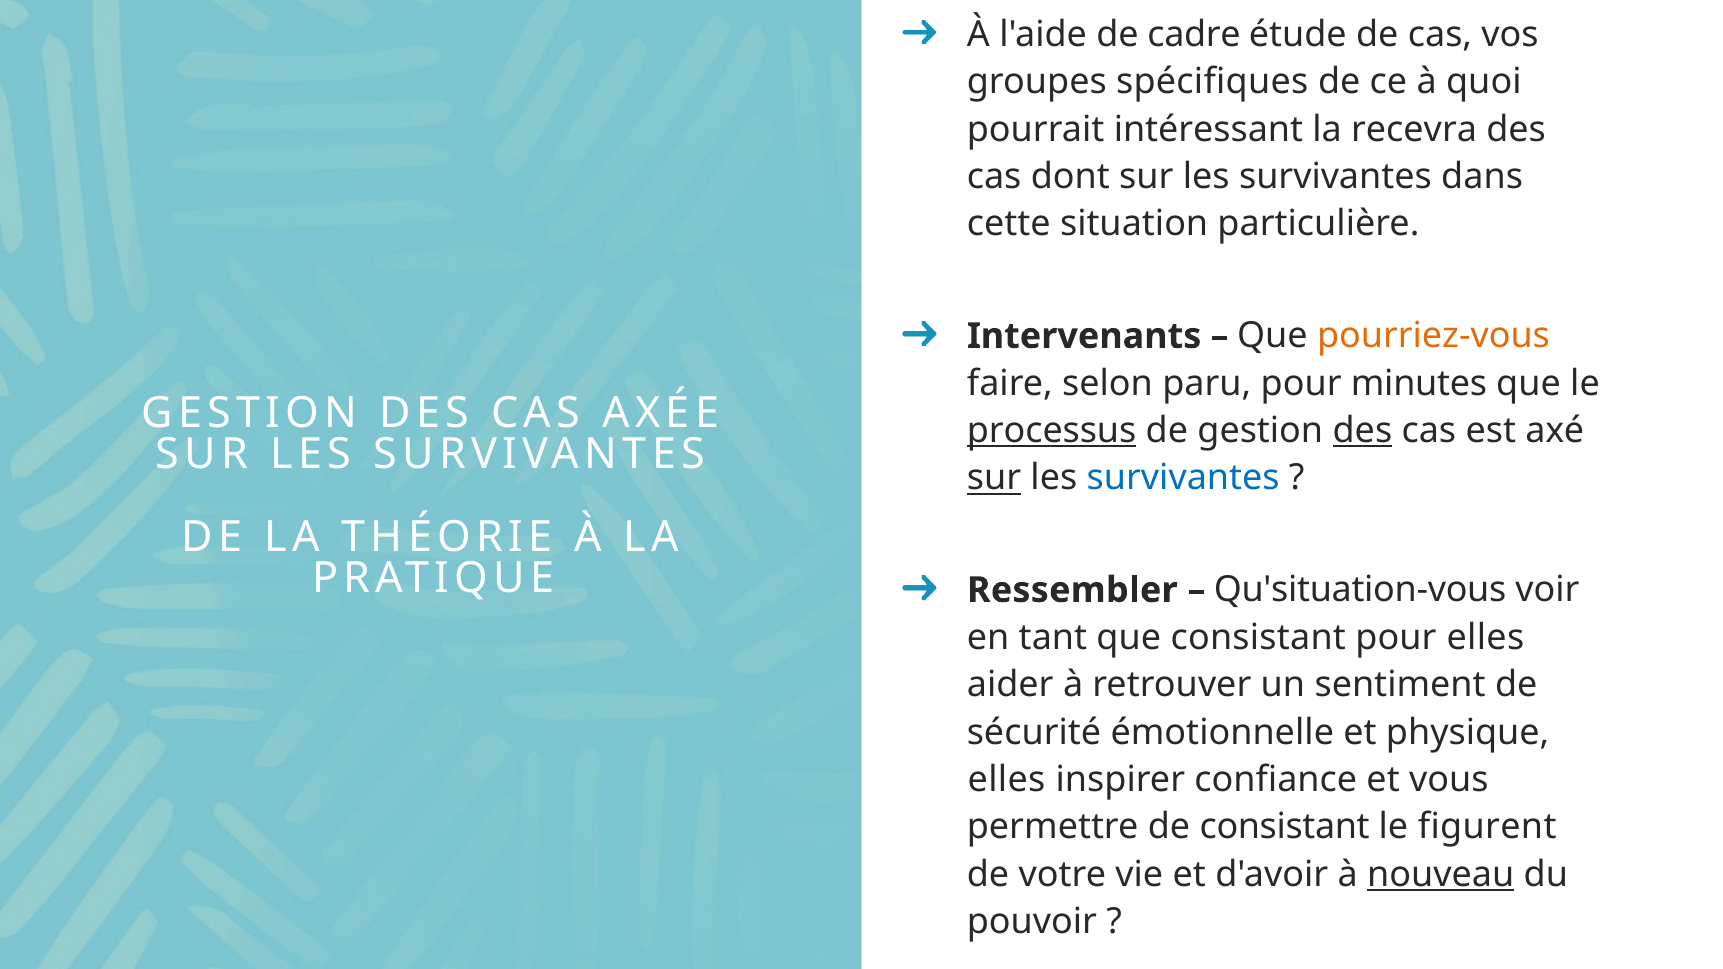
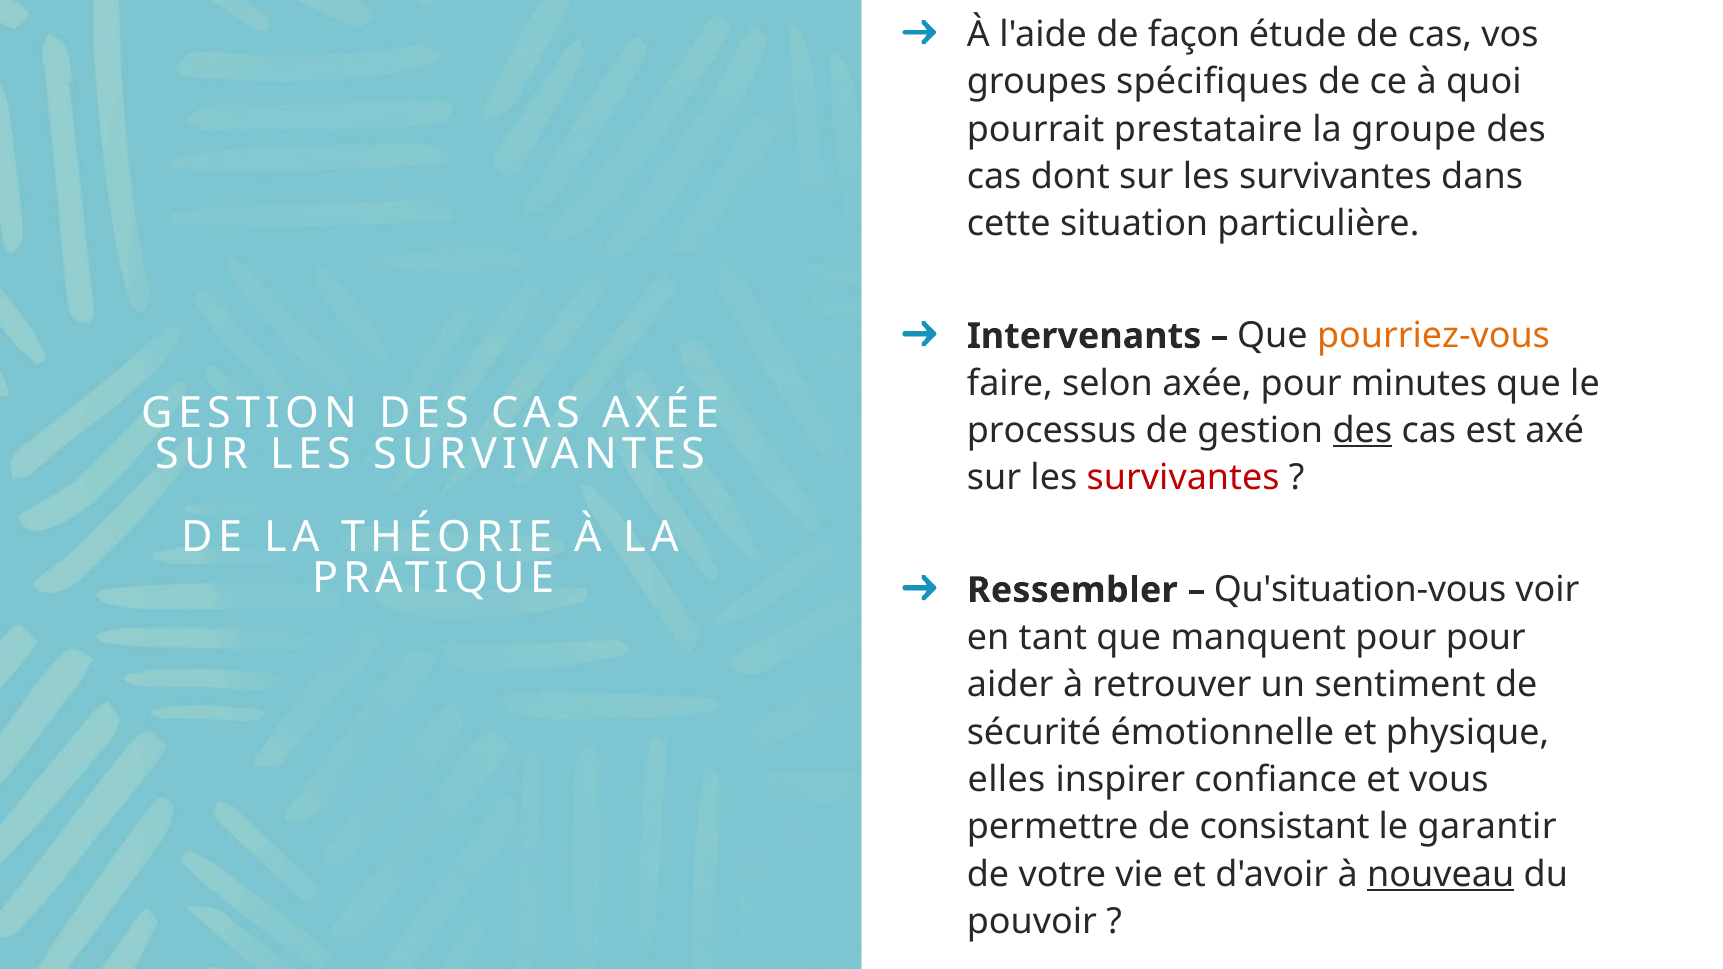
cadre: cadre -> façon (1194, 35)
intéressant: intéressant -> prestataire (1208, 129)
recevra: recevra -> groupe (1414, 129)
selon paru: paru -> axée (1207, 383)
processus underline: present -> none (1052, 431)
sur underline: present -> none (994, 478)
survivantes colour: blue -> red (1183, 478)
que consistant: consistant -> manquent (1258, 638)
pour elles: elles -> pour (1486, 638)
figurent: figurent -> garantir (1487, 827)
